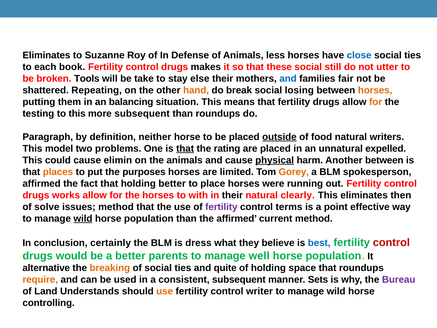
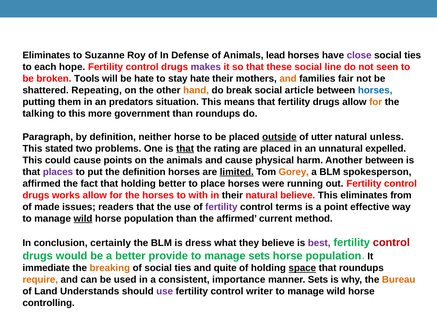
less: less -> lead (276, 55)
close colour: blue -> purple (359, 55)
book: book -> hope (72, 67)
makes colour: black -> purple (206, 67)
still: still -> line (333, 67)
utter: utter -> seen (387, 67)
be take: take -> hate (144, 79)
stay else: else -> hate (200, 79)
and colour: blue -> orange (288, 79)
losing: losing -> article (299, 90)
horses colour: orange -> blue (375, 90)
balancing: balancing -> predators (131, 102)
testing: testing -> talking (38, 114)
more subsequent: subsequent -> government (142, 114)
food: food -> utter (322, 137)
writers: writers -> unless (387, 137)
model: model -> stated (59, 148)
elimin: elimin -> points (118, 160)
physical underline: present -> none (275, 160)
places colour: orange -> purple (58, 172)
the purposes: purposes -> definition (144, 172)
limited underline: none -> present (237, 172)
natural clearly: clearly -> believe (298, 195)
then: then -> from (401, 195)
solve: solve -> made (47, 207)
issues method: method -> readers (116, 207)
best colour: blue -> purple (319, 243)
parents: parents -> provide (168, 256)
manage well: well -> sets (259, 256)
alternative: alternative -> immediate (46, 268)
space underline: none -> present (302, 268)
consistent subsequent: subsequent -> importance (239, 280)
Bureau colour: purple -> orange (399, 280)
use colour: orange -> purple (165, 291)
